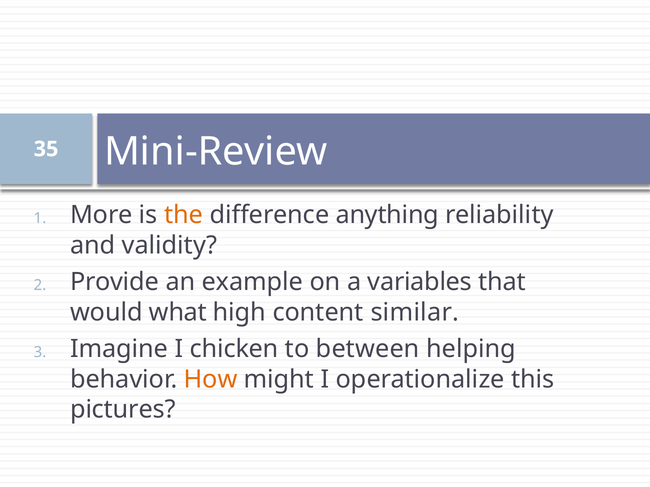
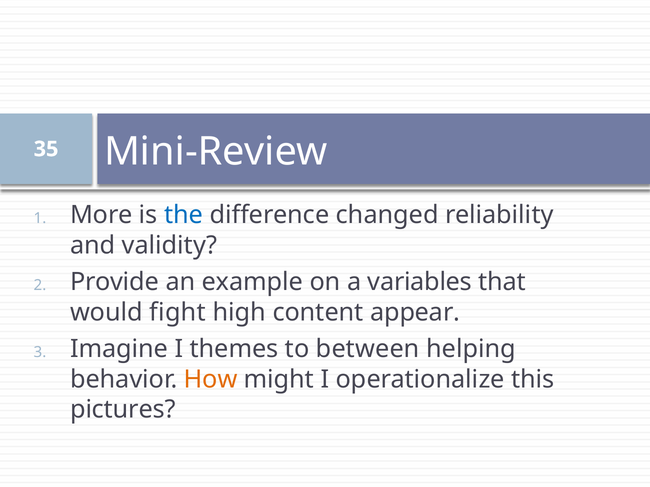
the colour: orange -> blue (184, 215)
anything: anything -> changed (387, 215)
what: what -> fight (178, 313)
similar: similar -> appear (415, 313)
chicken: chicken -> themes (234, 349)
